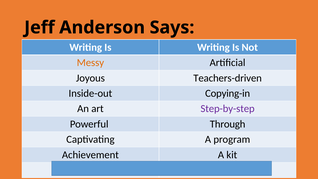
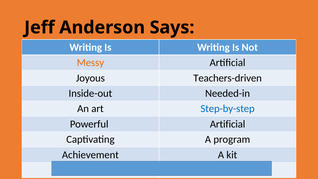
Copying-in: Copying-in -> Needed-in (228, 93)
Step-by-step colour: purple -> blue (228, 109)
Powerful Through: Through -> Artificial (228, 124)
